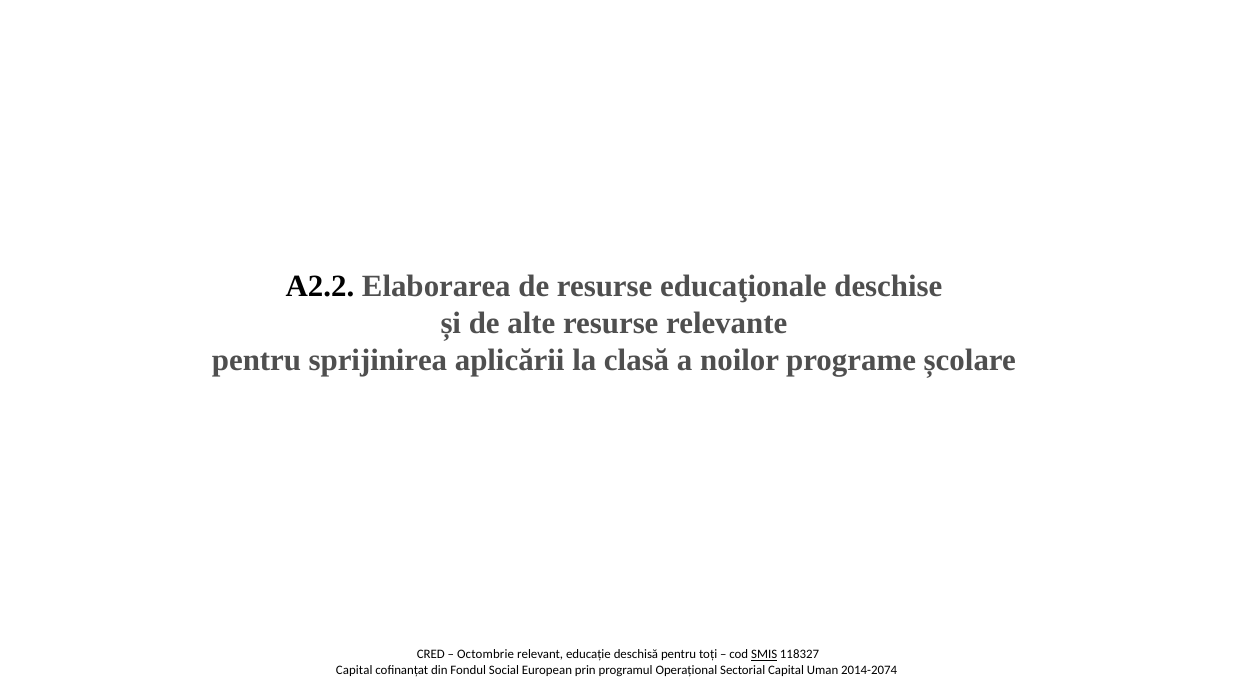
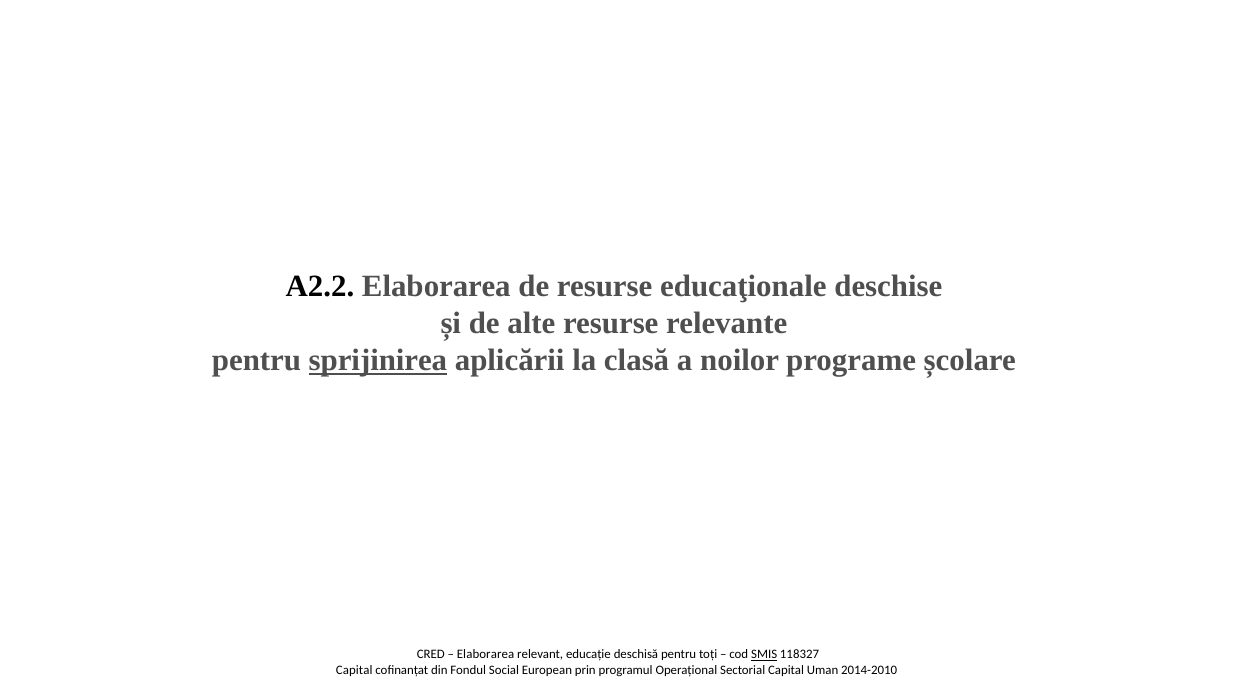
sprijinirea underline: none -> present (378, 360)
Octombrie: Octombrie -> Elaborarea (486, 655)
2014-2074: 2014-2074 -> 2014-2010 (869, 670)
